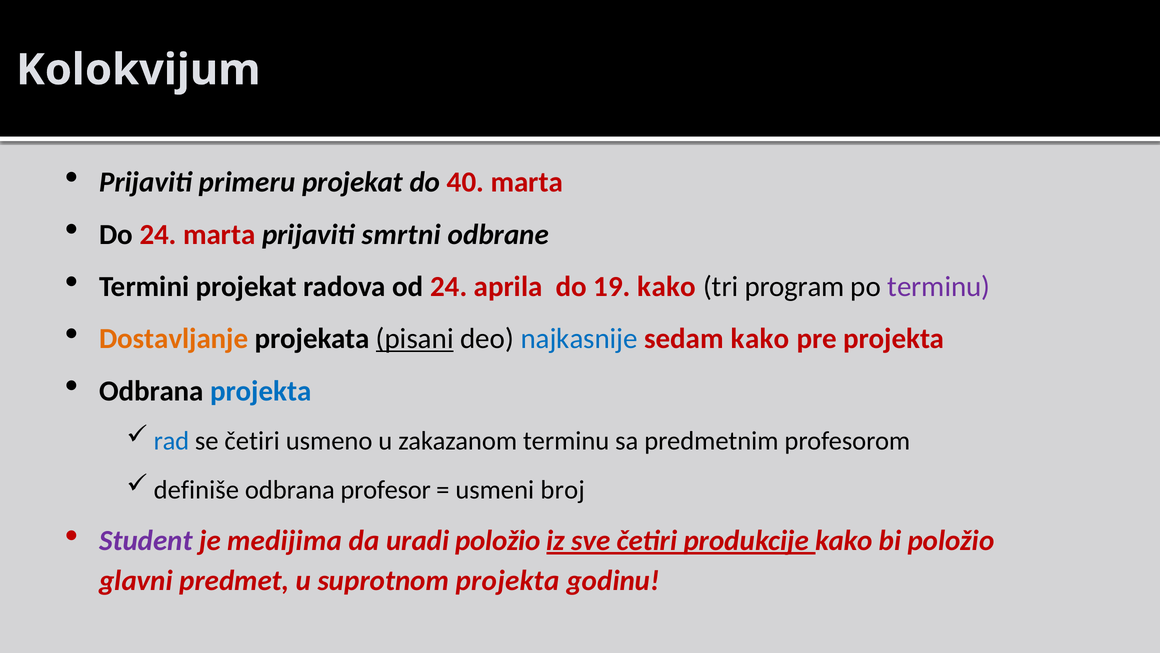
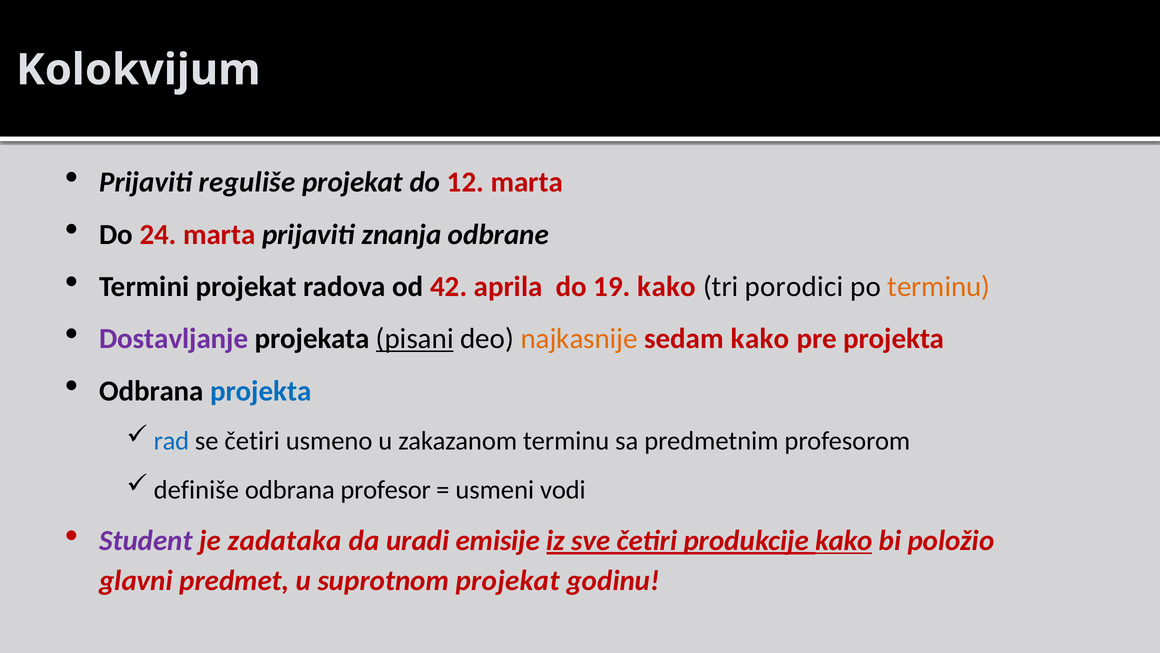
primeru: primeru -> reguliše (247, 182)
40: 40 -> 12 (465, 182)
smrtni: smrtni -> znanja (402, 234)
od 24: 24 -> 42 (449, 286)
program: program -> porodici (794, 286)
terminu colour: purple -> orange (939, 286)
Dostavljanje colour: orange -> purple (174, 339)
najkasnije colour: blue -> orange (579, 339)
broj: broj -> vodi (563, 489)
medijima: medijima -> zadataka (285, 540)
uradi položio: položio -> emisije (498, 540)
kako underline: none -> present (844, 540)
suprotnom projekta: projekta -> projekat (508, 580)
